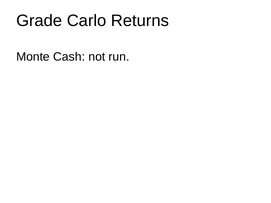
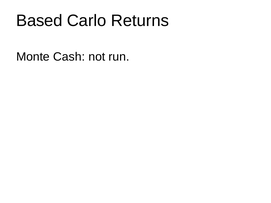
Grade: Grade -> Based (39, 21)
